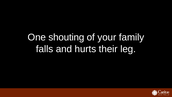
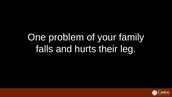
shouting: shouting -> problem (66, 37)
